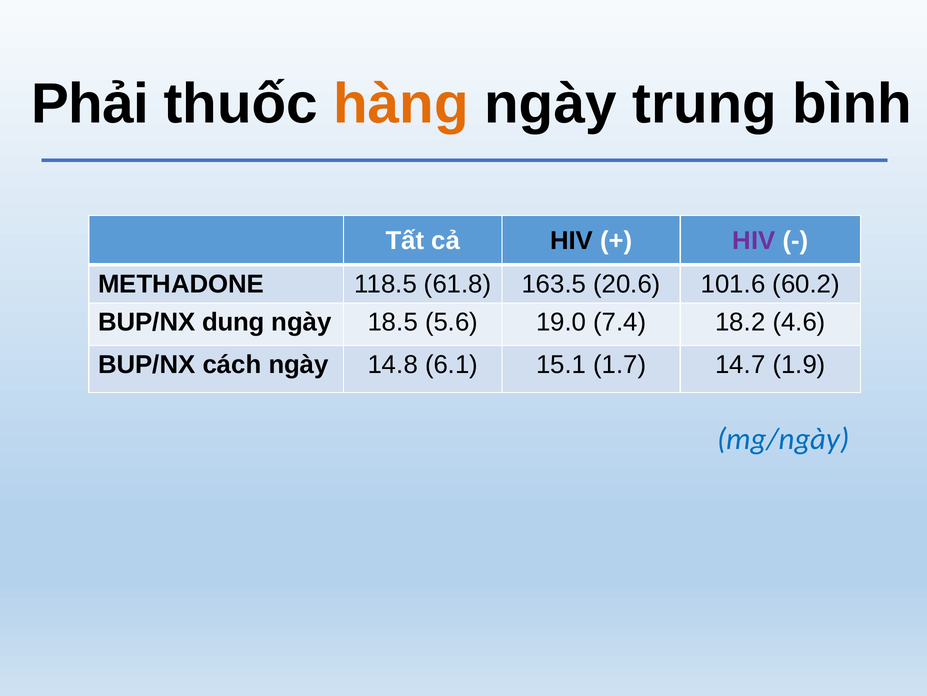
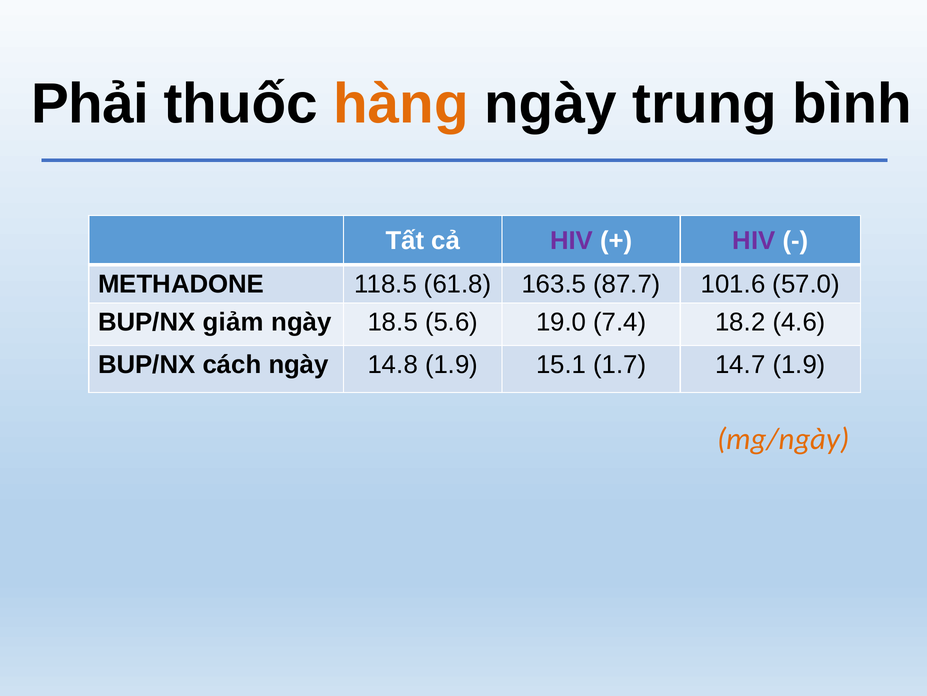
HIV colour: black -> purple (571, 240)
20.6: 20.6 -> 87.7 (627, 284)
60.2: 60.2 -> 57.0 (806, 284)
dung: dung -> giảm (233, 322)
14.8 6.1: 6.1 -> 1.9 (452, 365)
mg/ngày colour: blue -> orange (783, 439)
